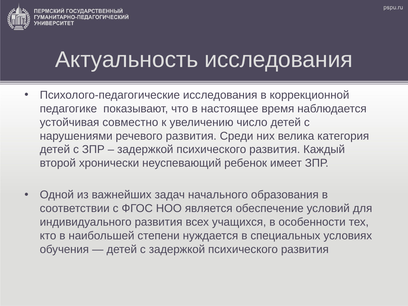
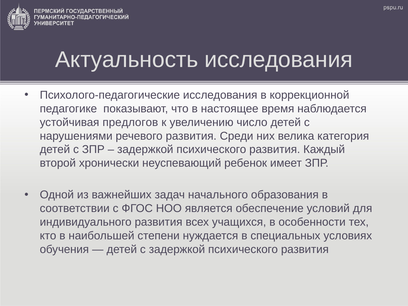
совместно: совместно -> предлогов (130, 122)
